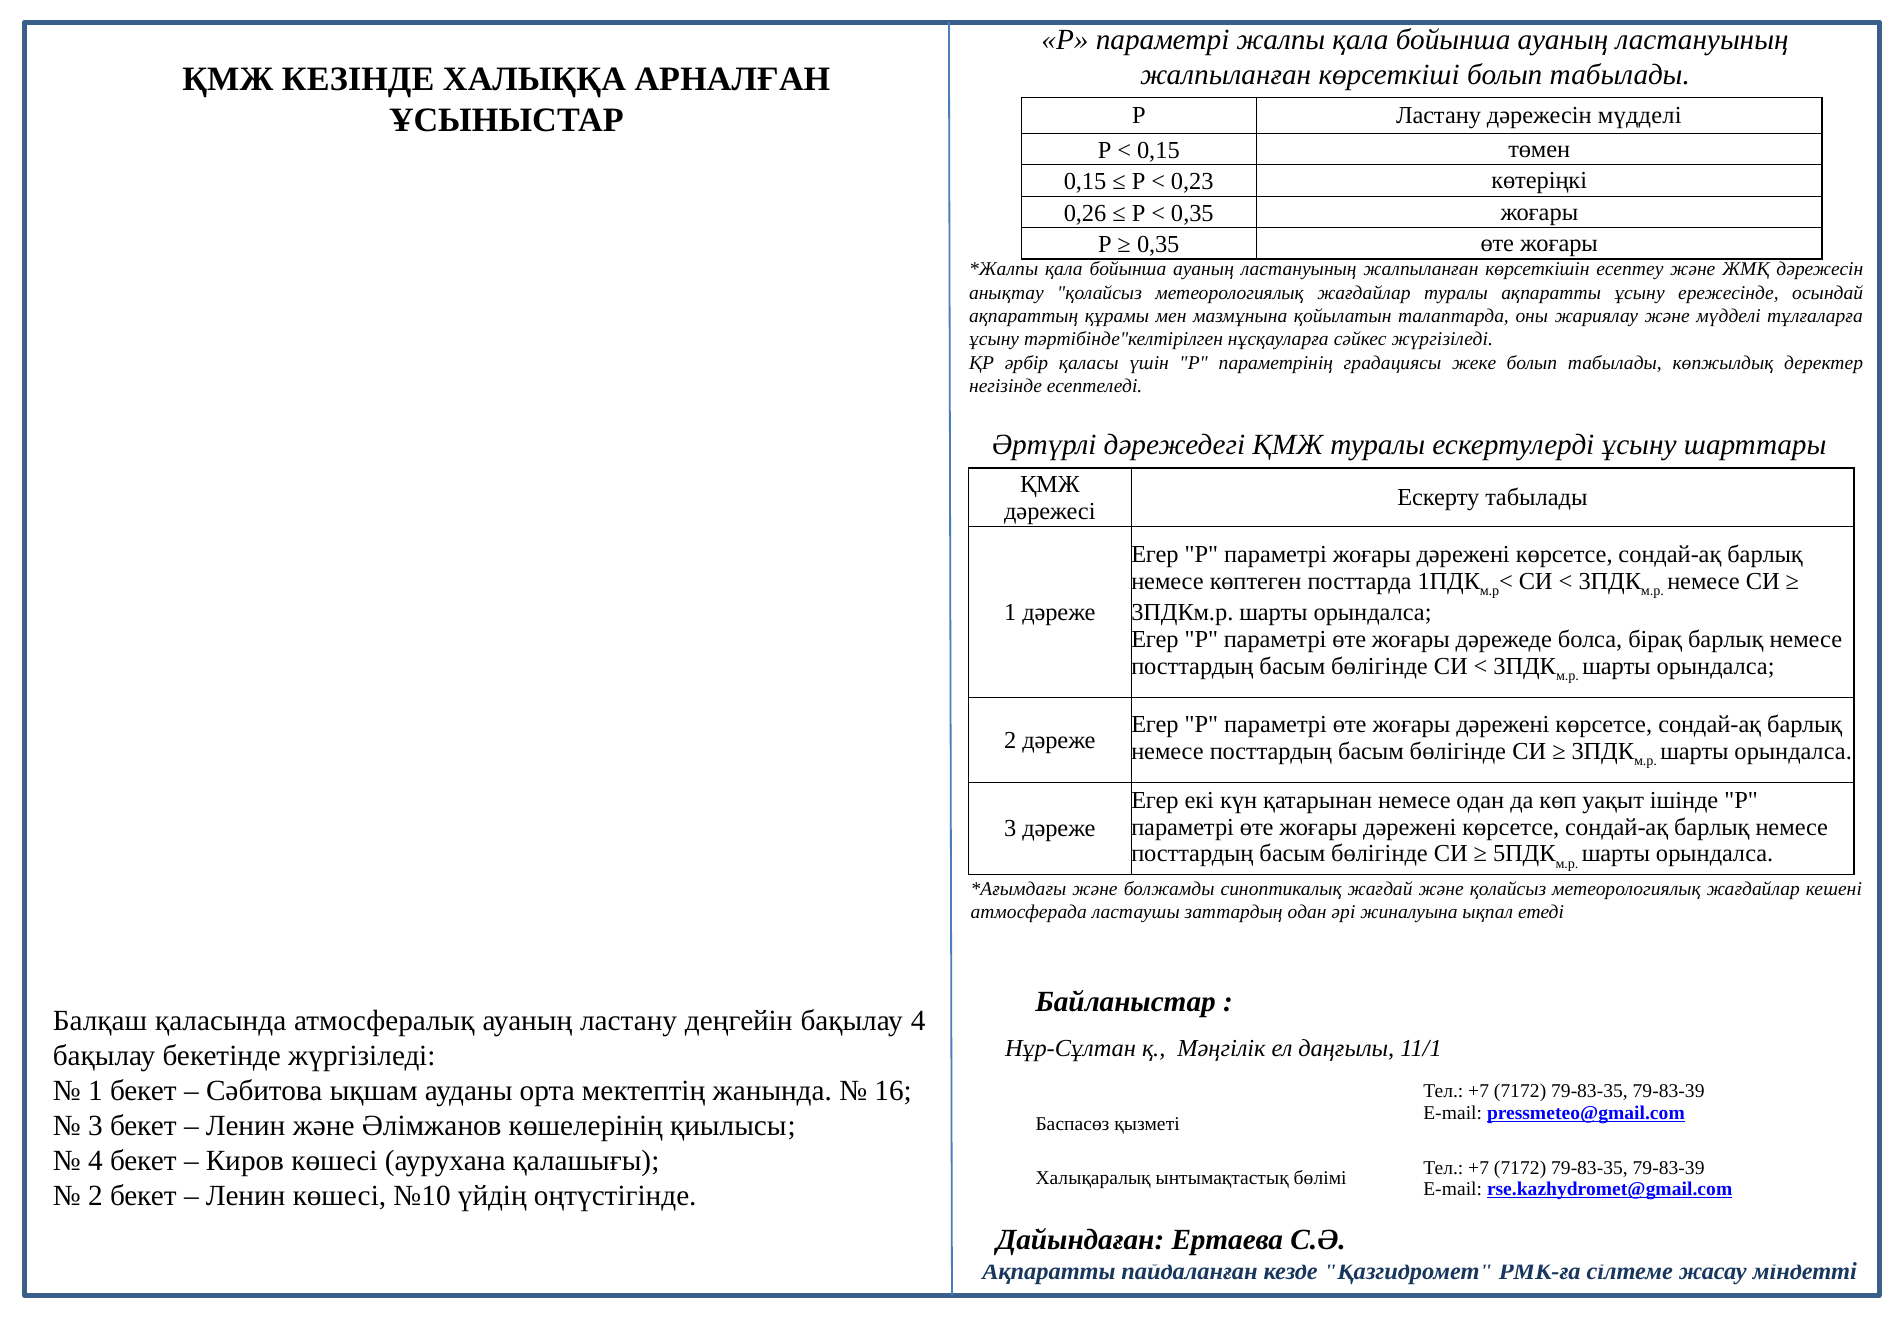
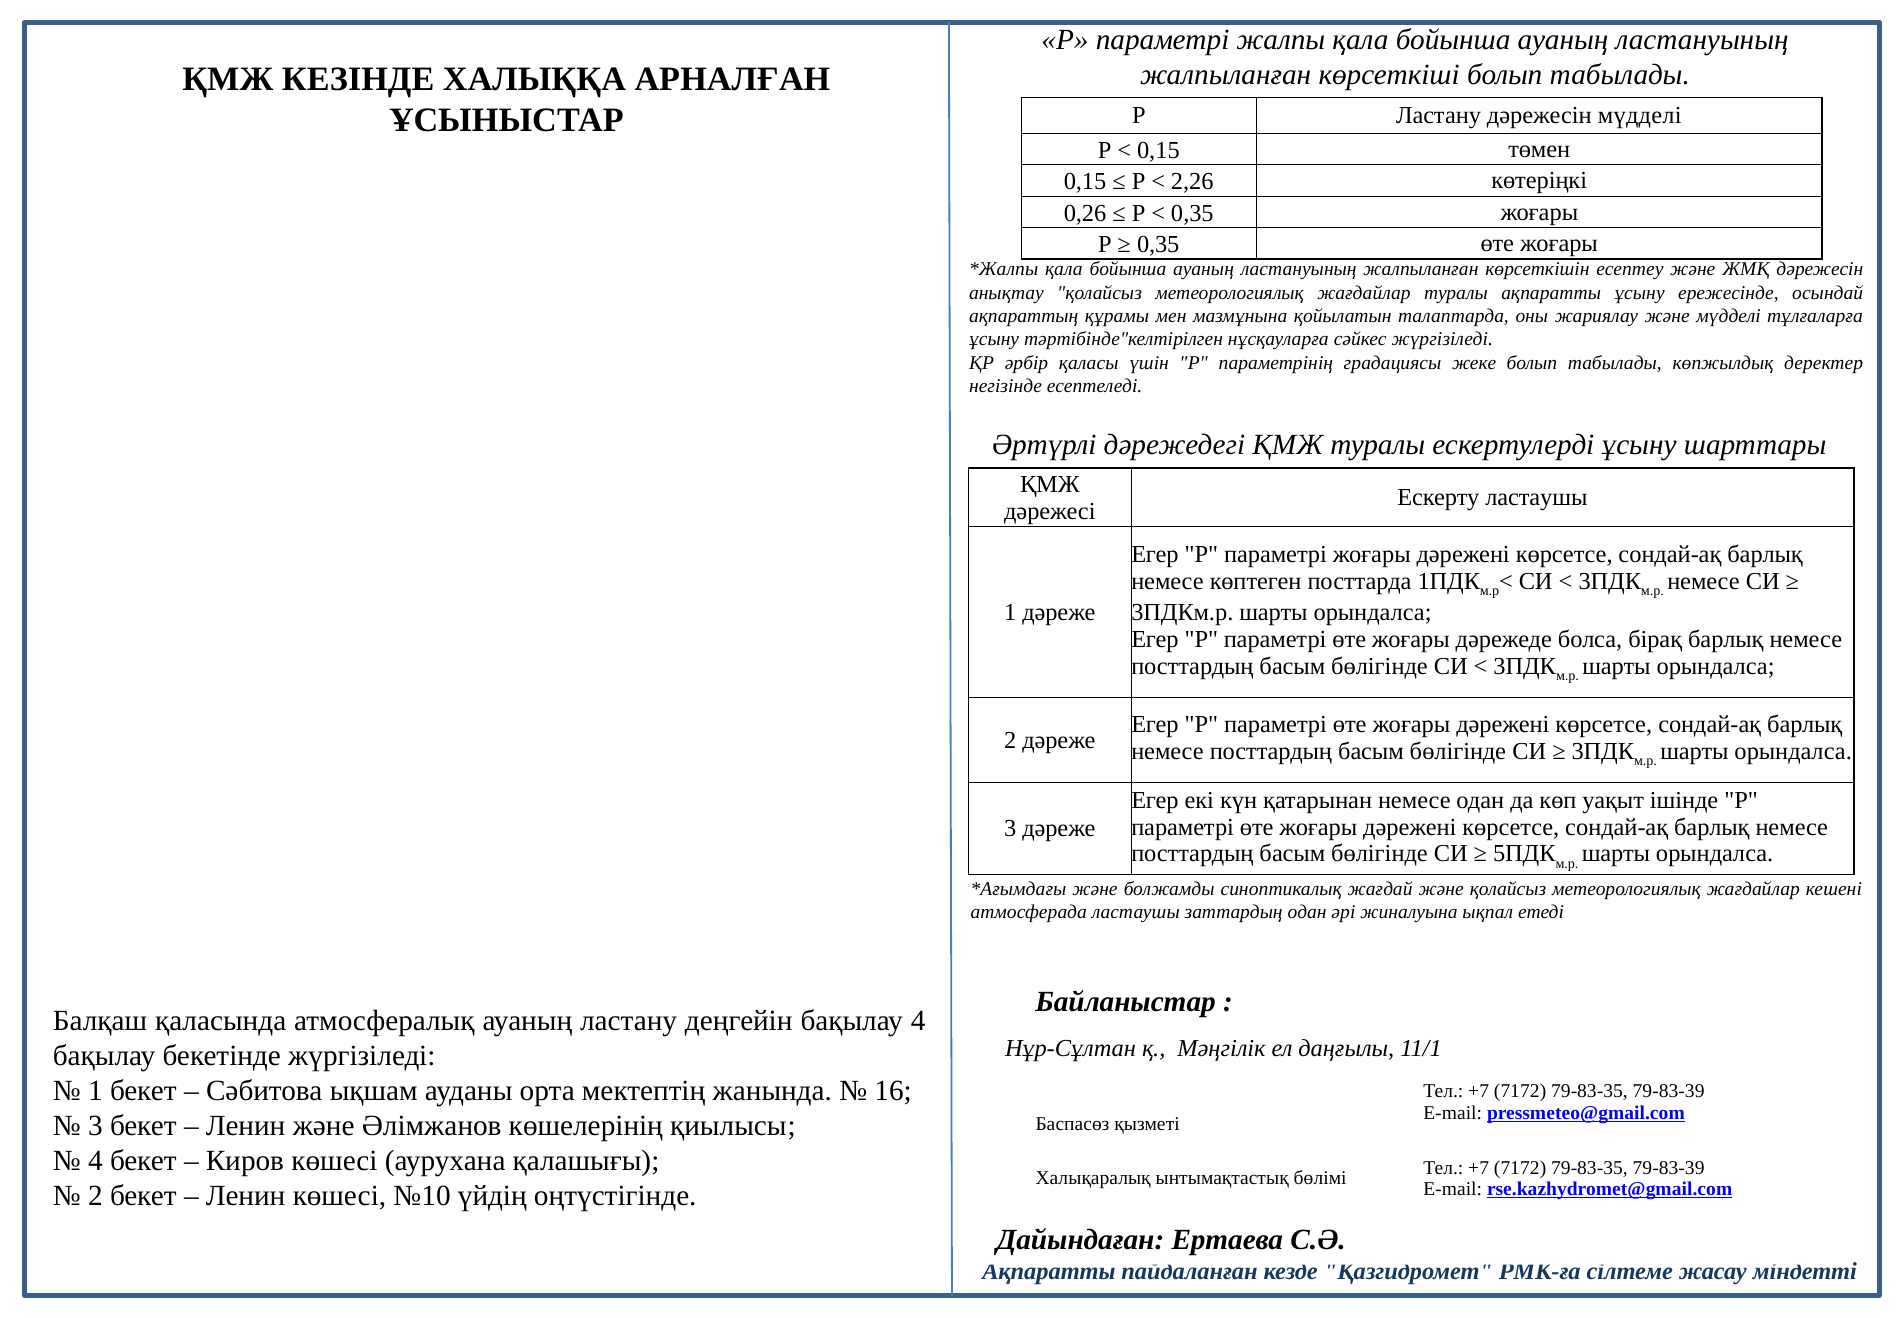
0,23: 0,23 -> 2,26 (1192, 182)
Ескерту табылады: табылады -> ластаушы (1536, 498)
